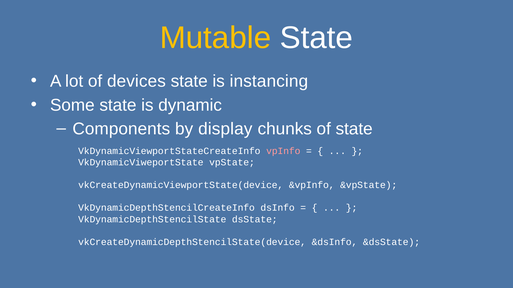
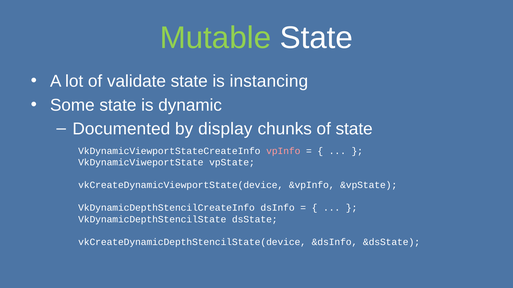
Mutable colour: yellow -> light green (215, 38)
devices: devices -> validate (136, 81)
Components: Components -> Documented (121, 129)
